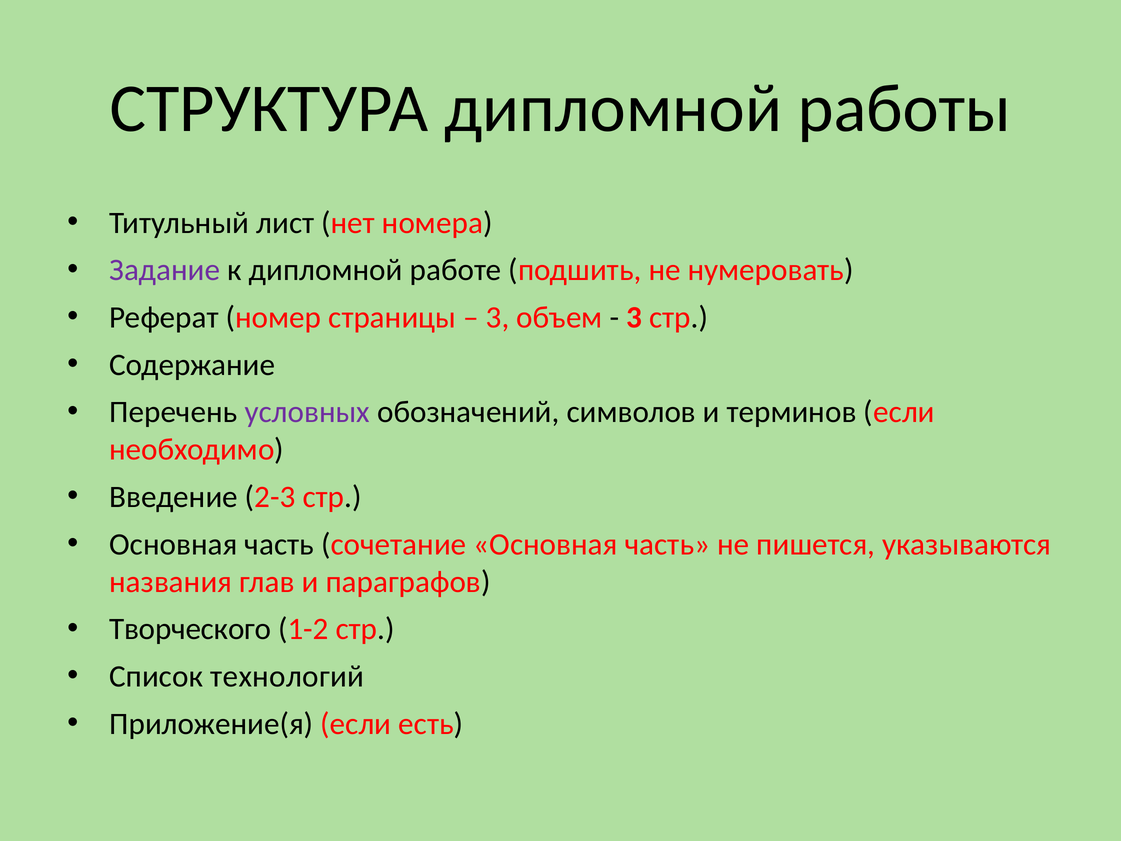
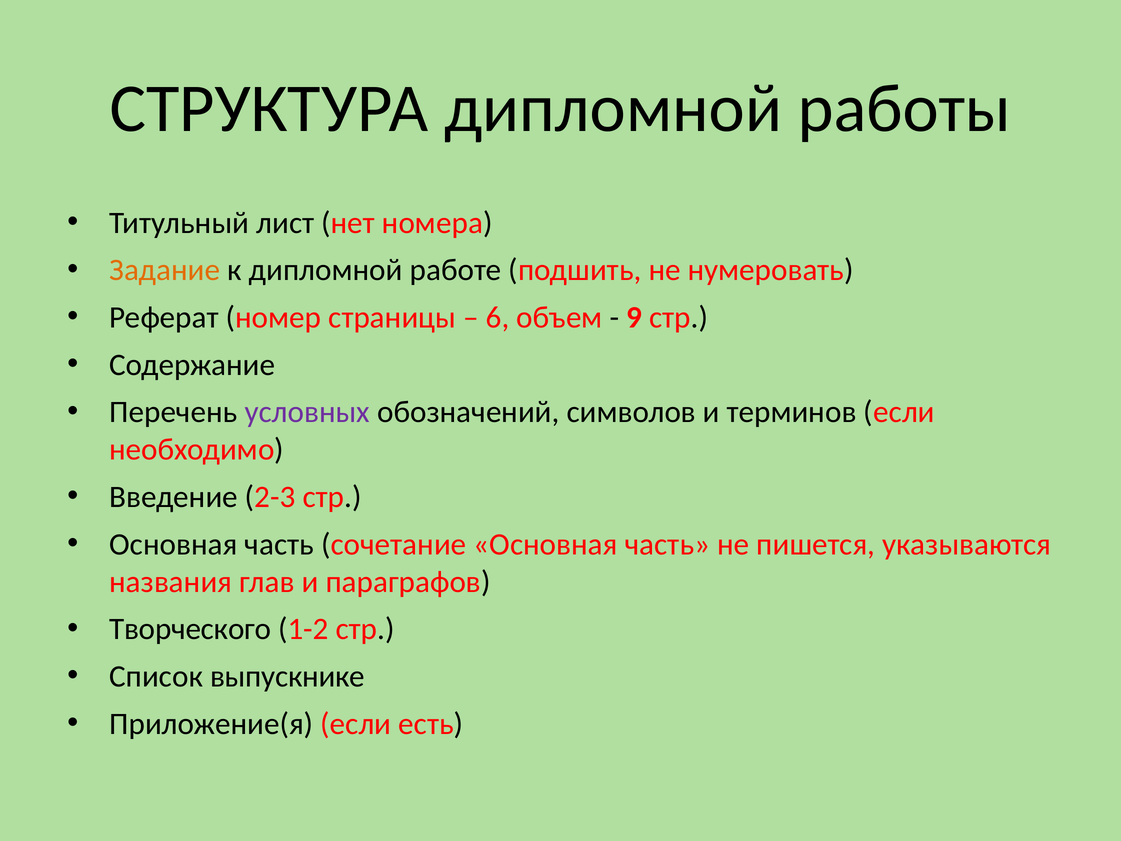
Задание colour: purple -> orange (165, 270)
3: 3 -> 6 (498, 317)
3: 3 -> 9 (634, 317)
технологий: технологий -> выпускнике (288, 676)
